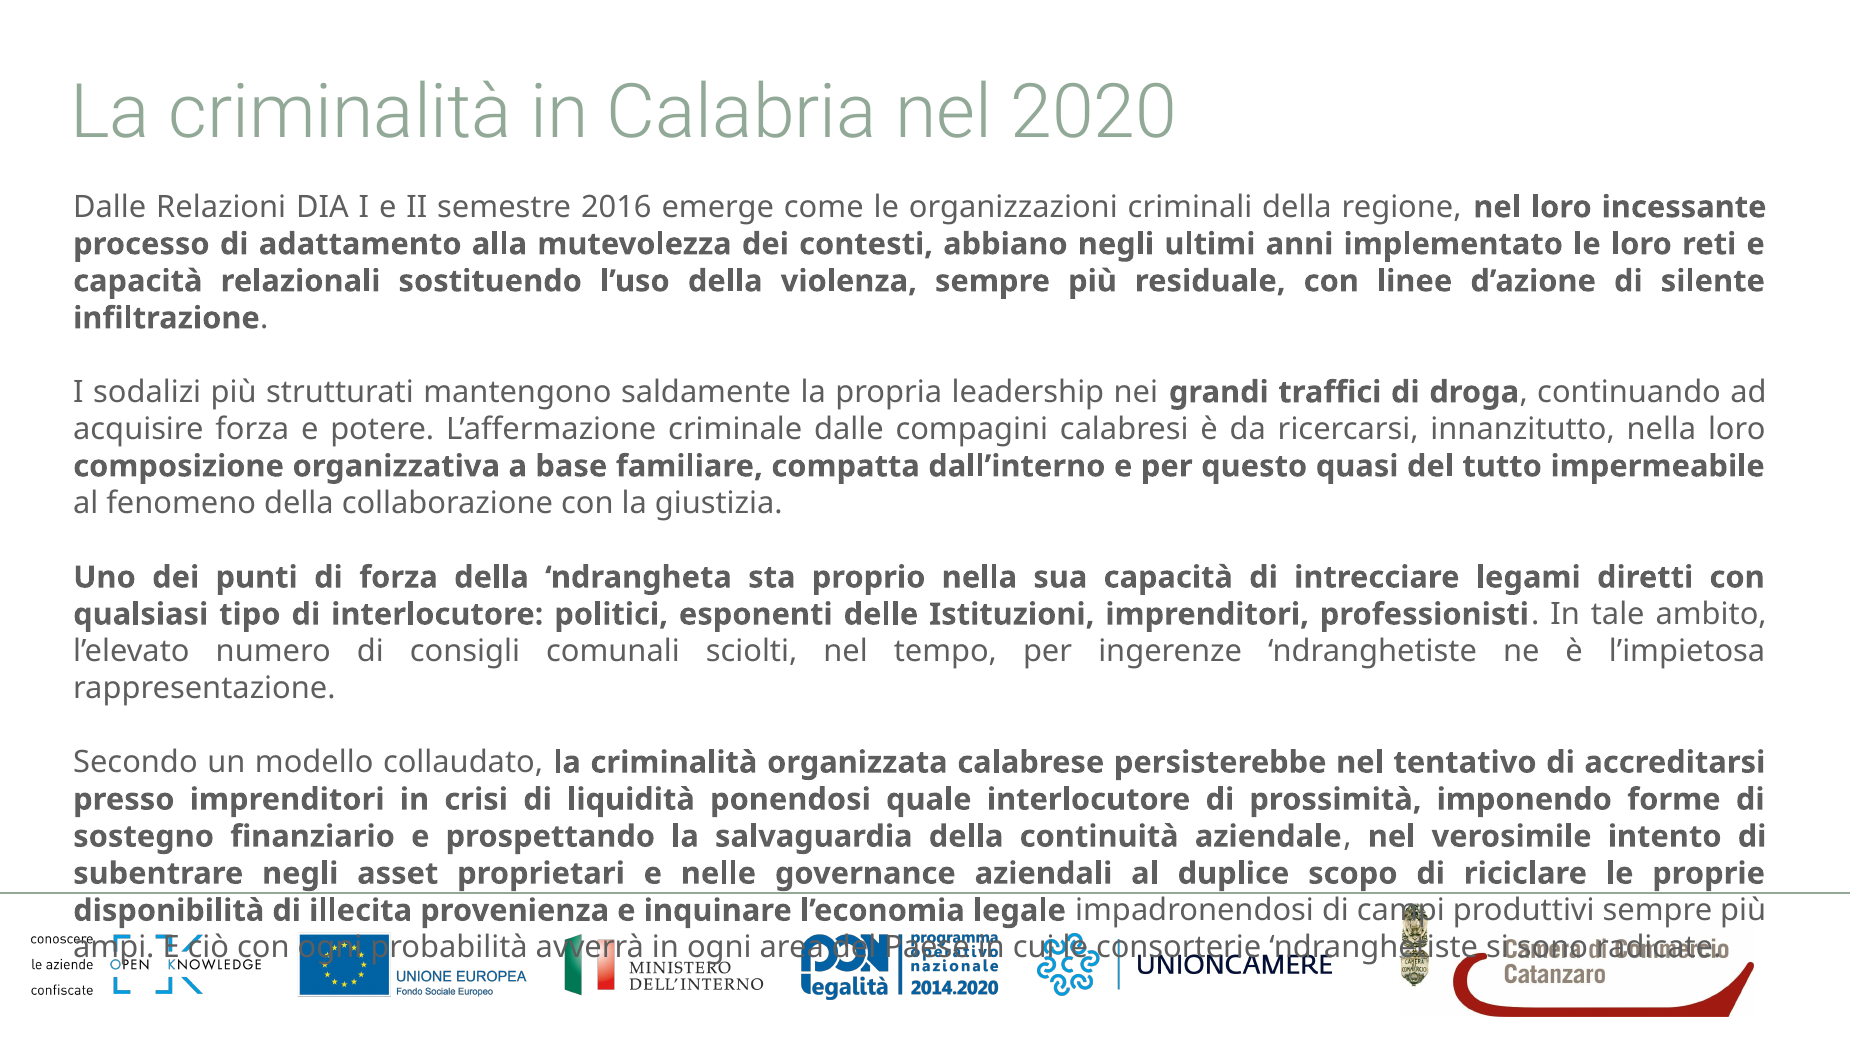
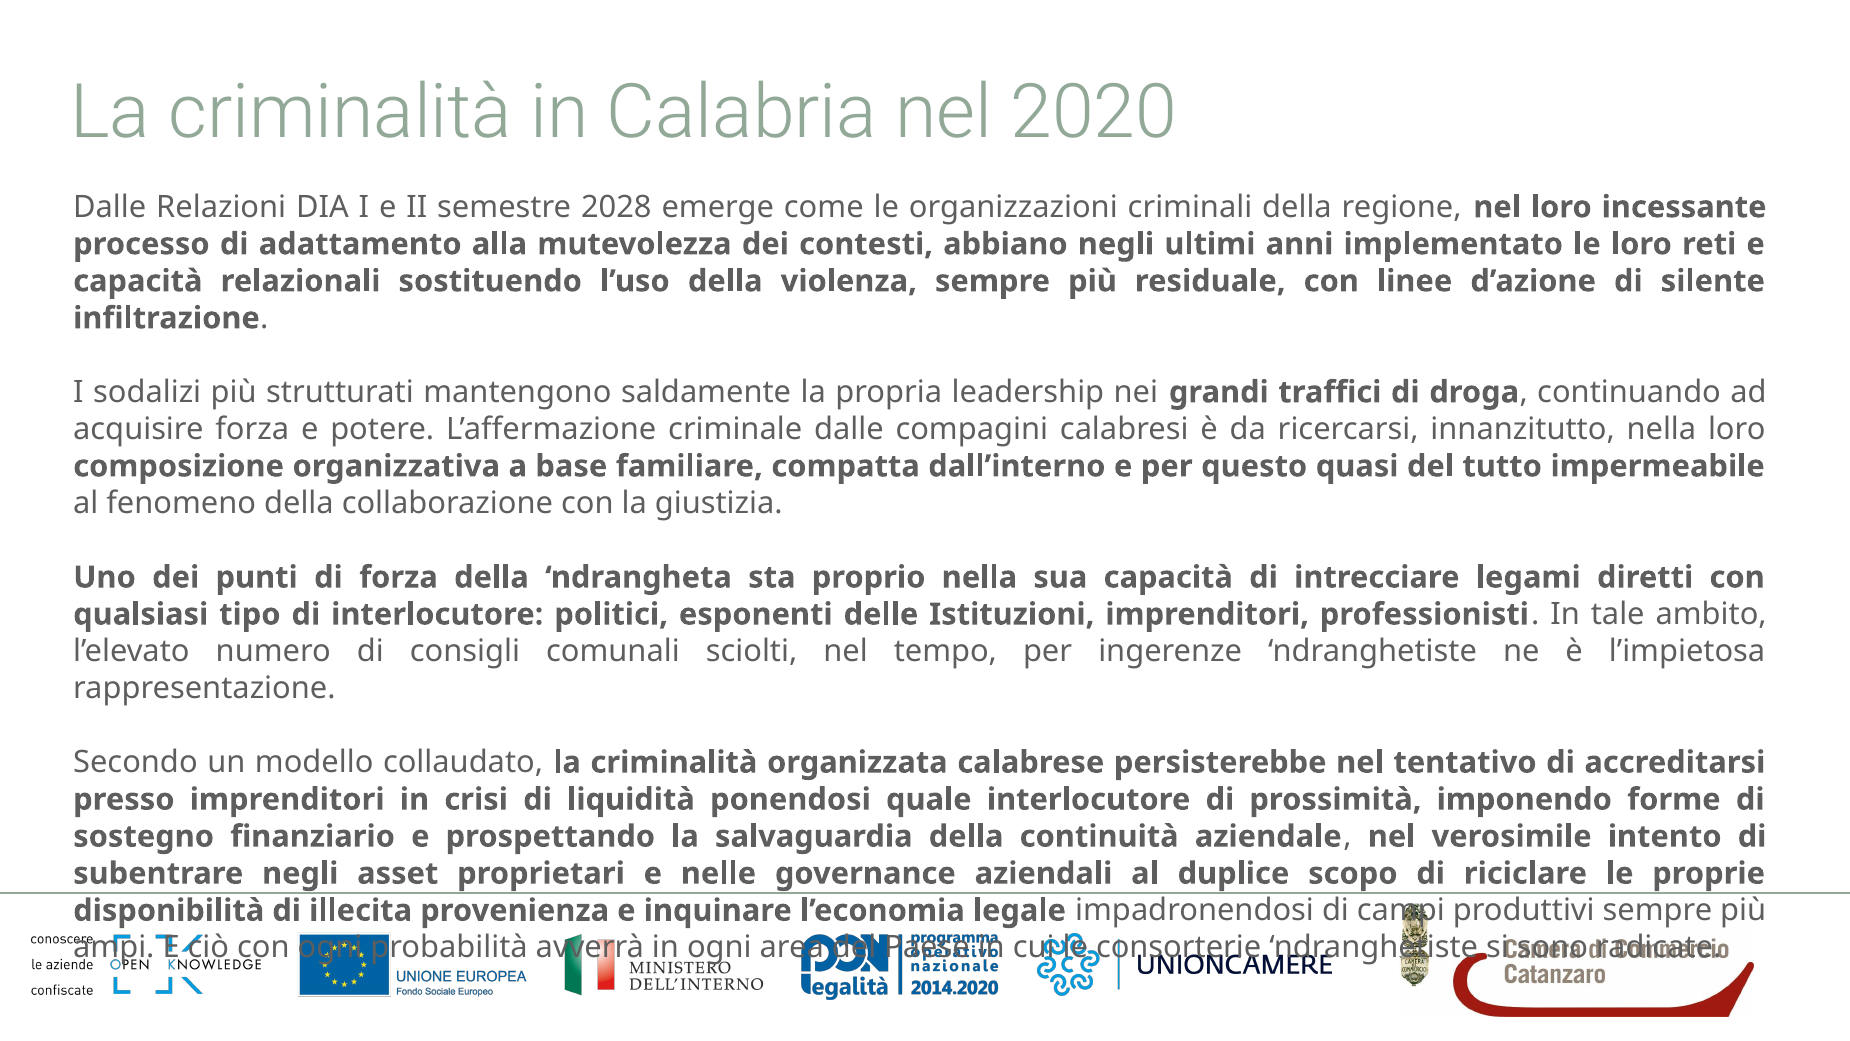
2016: 2016 -> 2028 (616, 207)
